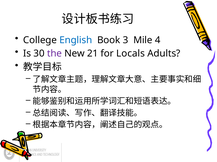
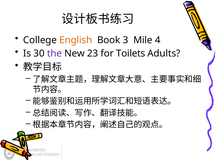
English colour: blue -> orange (76, 40)
21: 21 -> 23 (93, 54)
Locals: Locals -> Toilets (131, 54)
